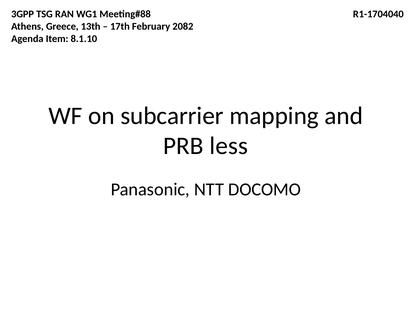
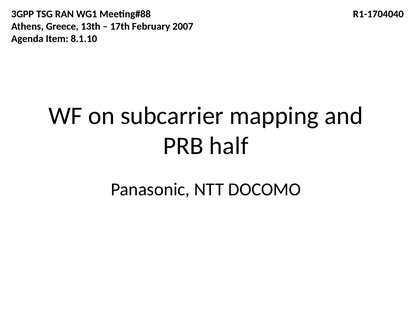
2082: 2082 -> 2007 (183, 27)
less: less -> half (229, 146)
